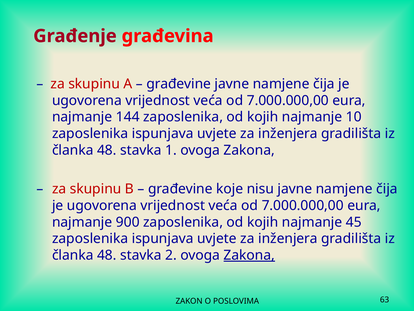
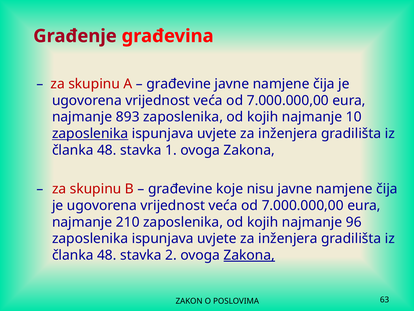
144: 144 -> 893 (128, 117)
zaposlenika underline: none -> present (90, 133)
900: 900 -> 210 (128, 222)
45: 45 -> 96 (354, 222)
